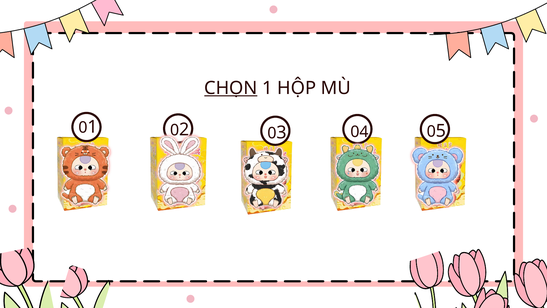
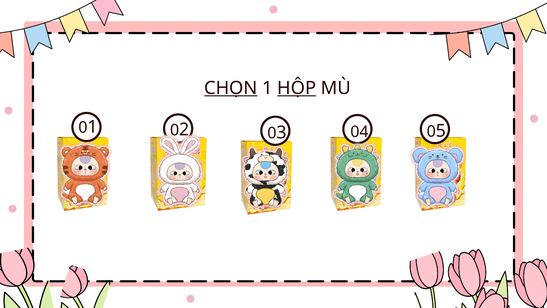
HỘP underline: none -> present (297, 88)
